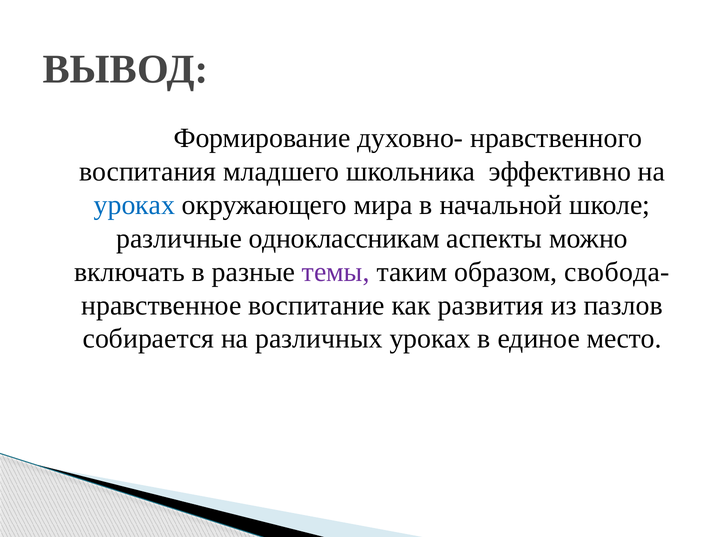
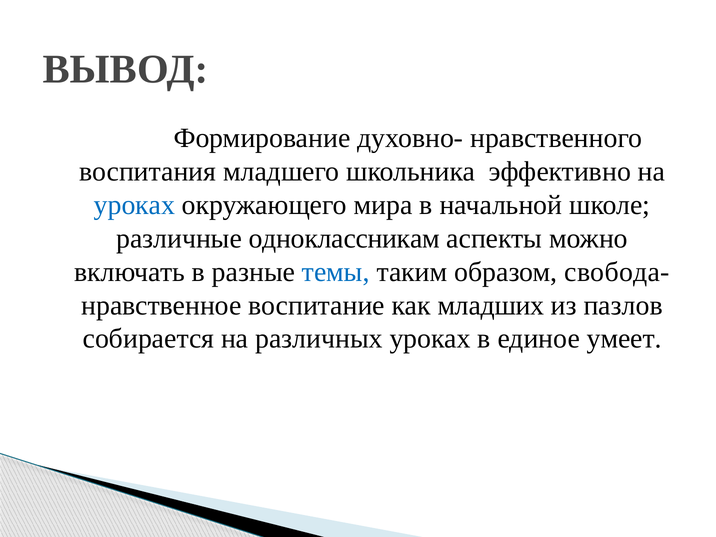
темы colour: purple -> blue (336, 272)
развития: развития -> младших (491, 305)
место: место -> умеет (624, 339)
